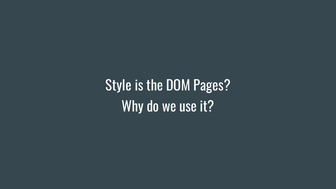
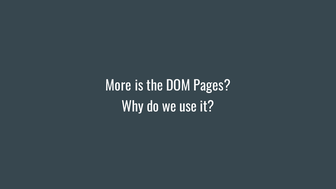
Style: Style -> More (118, 86)
